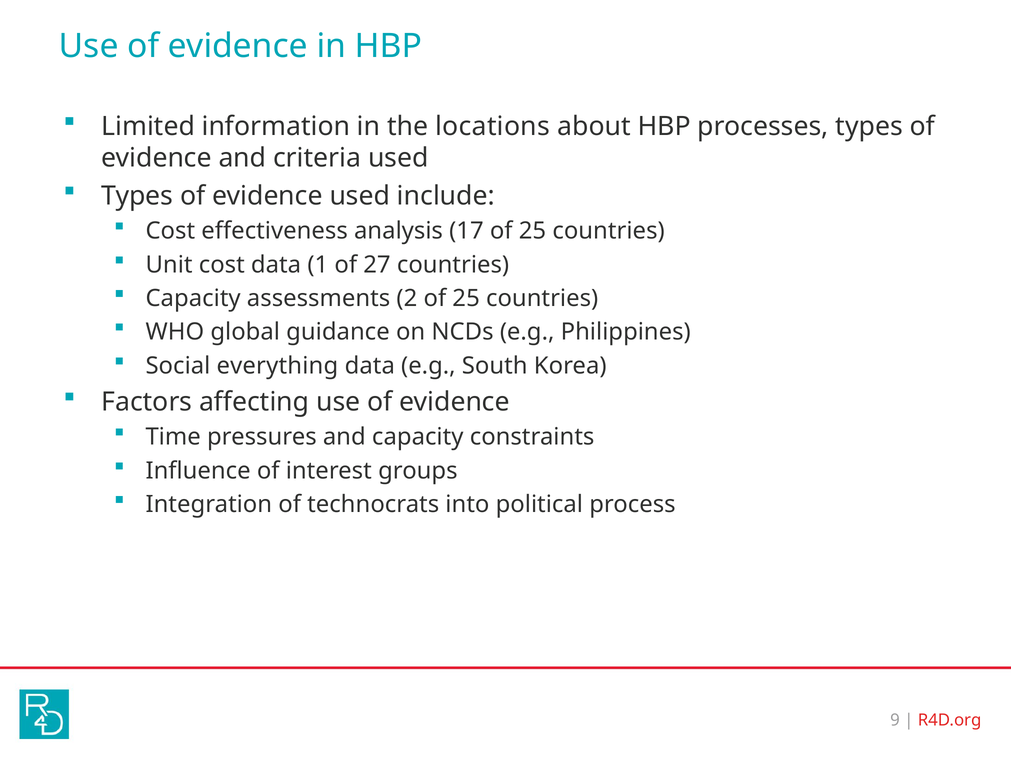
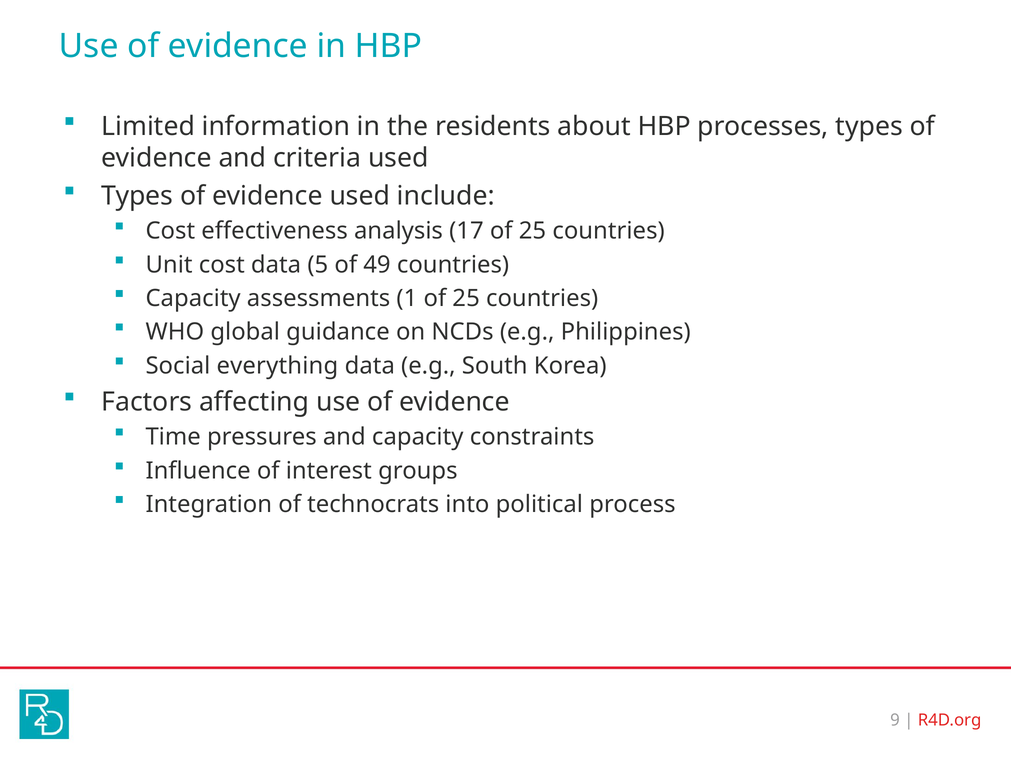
locations: locations -> residents (493, 126)
1: 1 -> 5 (318, 265)
27: 27 -> 49 (377, 265)
2: 2 -> 1 (407, 298)
